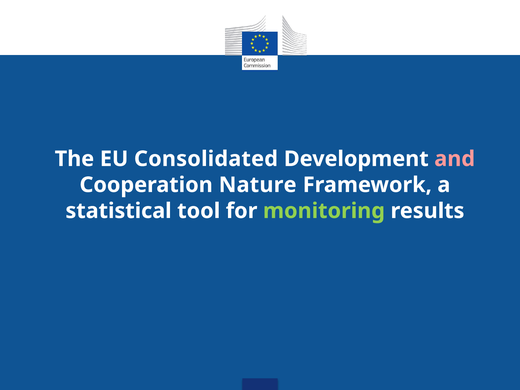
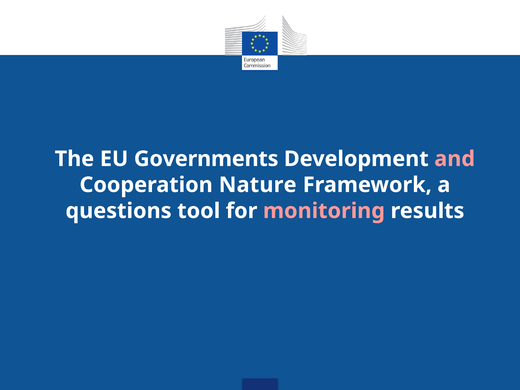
Consolidated: Consolidated -> Governments (206, 159)
statistical: statistical -> questions (119, 211)
monitoring colour: light green -> pink (324, 211)
